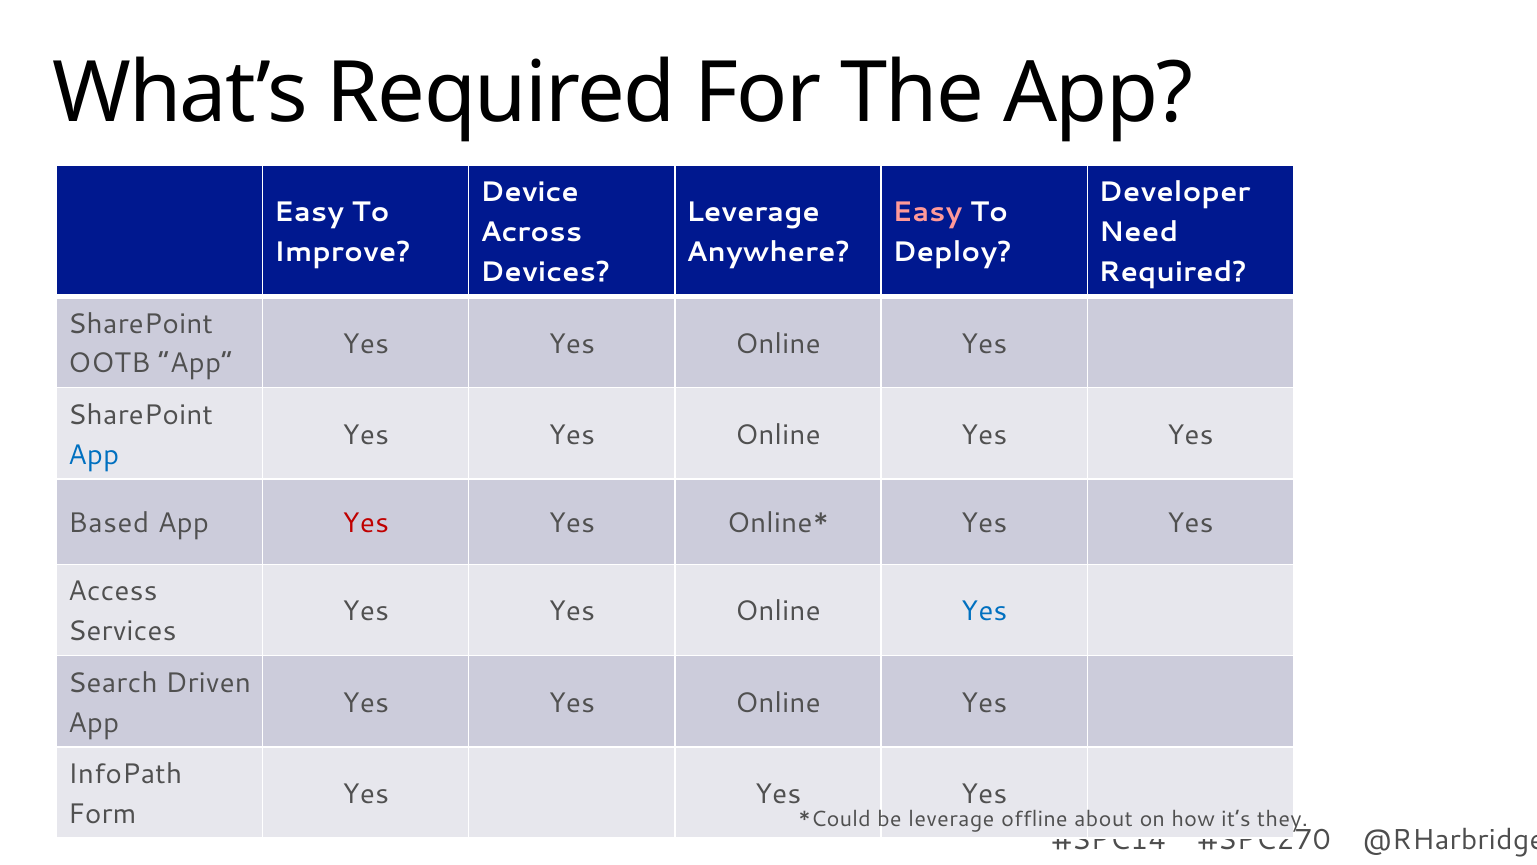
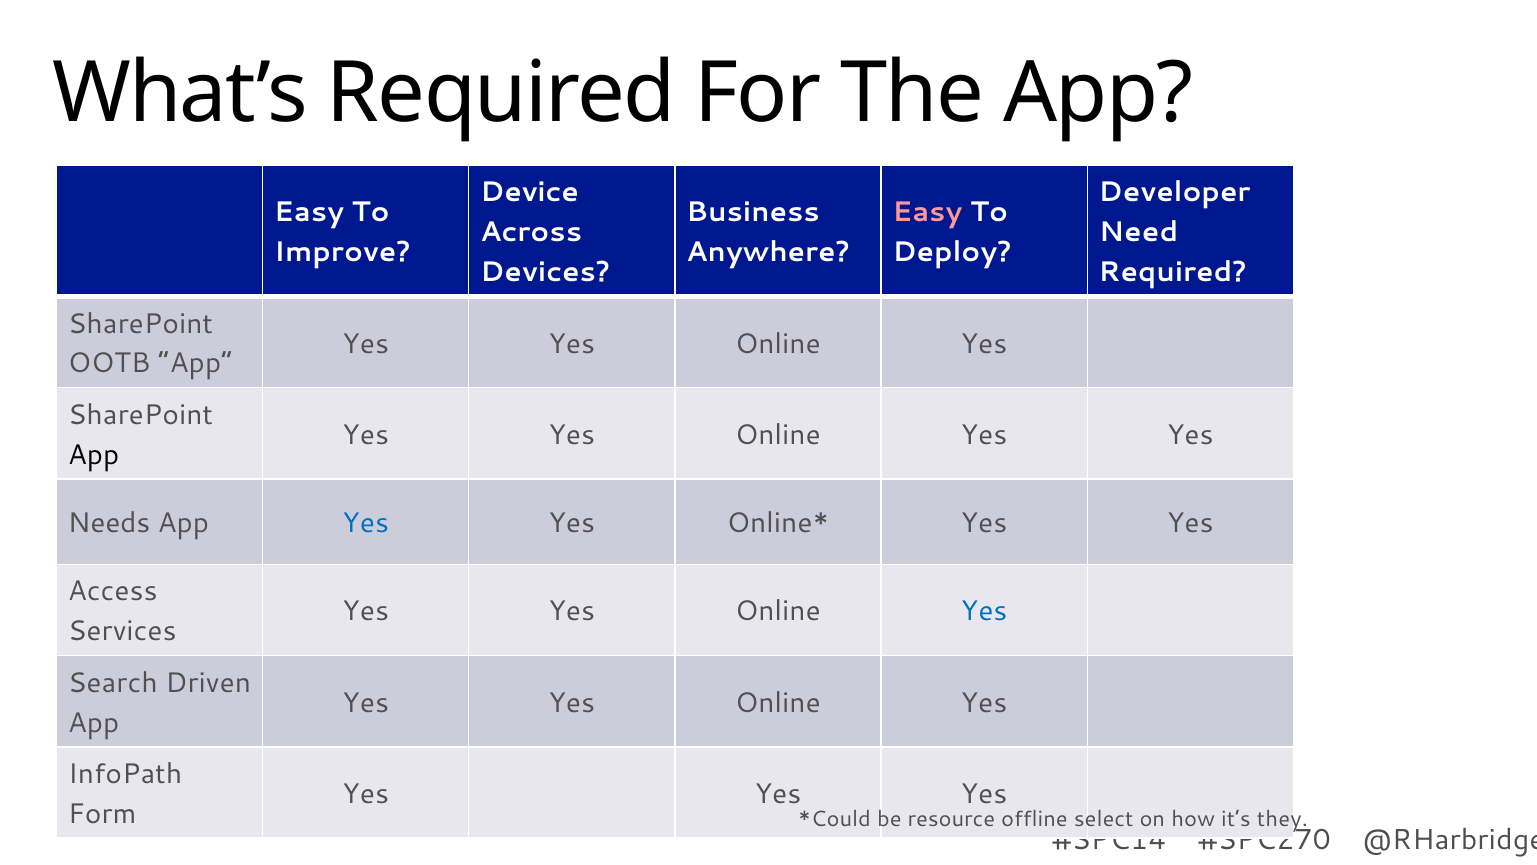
Leverage: Leverage -> Business (753, 212)
App colour: blue -> black (94, 455)
Based: Based -> Needs (109, 523)
Yes colour: red -> blue (366, 523)
be leverage: leverage -> resource (951, 819)
about: about -> select (1104, 819)
